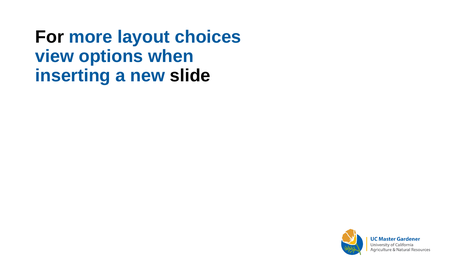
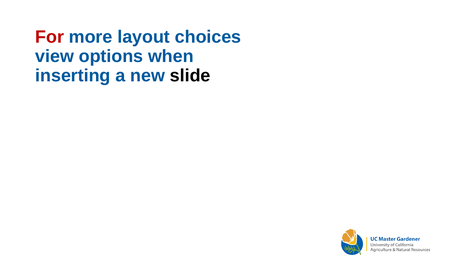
For colour: black -> red (50, 37)
